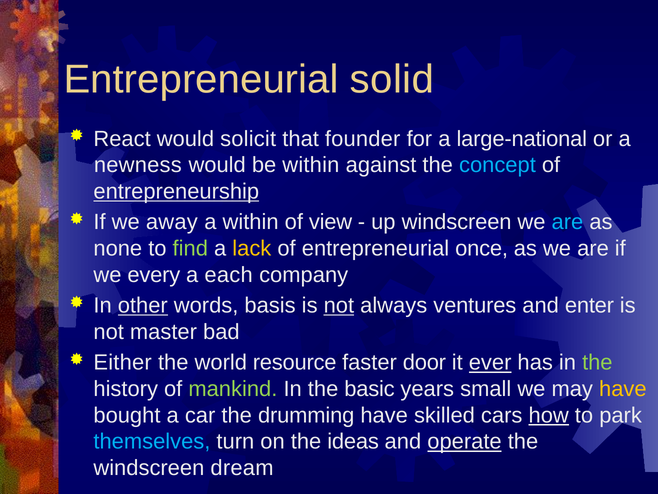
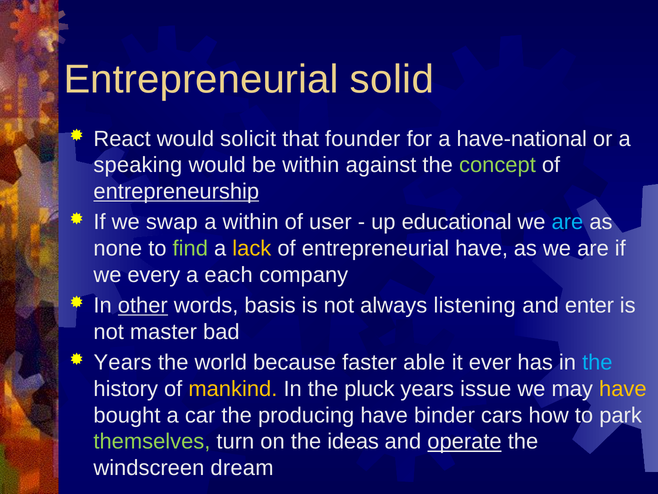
large-national: large-national -> have-national (522, 139)
newness: newness -> speaking (138, 165)
concept colour: light blue -> light green (497, 165)
away: away -> swap (172, 222)
view: view -> user (330, 222)
up windscreen: windscreen -> educational (457, 222)
entrepreneurial once: once -> have (482, 248)
not underline: present -> none (339, 305)
ventures: ventures -> listening (475, 305)
Either: Either -> Years (123, 362)
resource: resource -> because (295, 362)
door: door -> able (424, 362)
ever underline: present -> none (490, 362)
the colour: light green -> light blue (597, 362)
mankind colour: light green -> yellow (233, 389)
basic: basic -> pluck (370, 389)
small: small -> issue (486, 389)
drumming: drumming -> producing (306, 415)
skilled: skilled -> binder (444, 415)
how underline: present -> none (549, 415)
themselves colour: light blue -> light green (152, 441)
